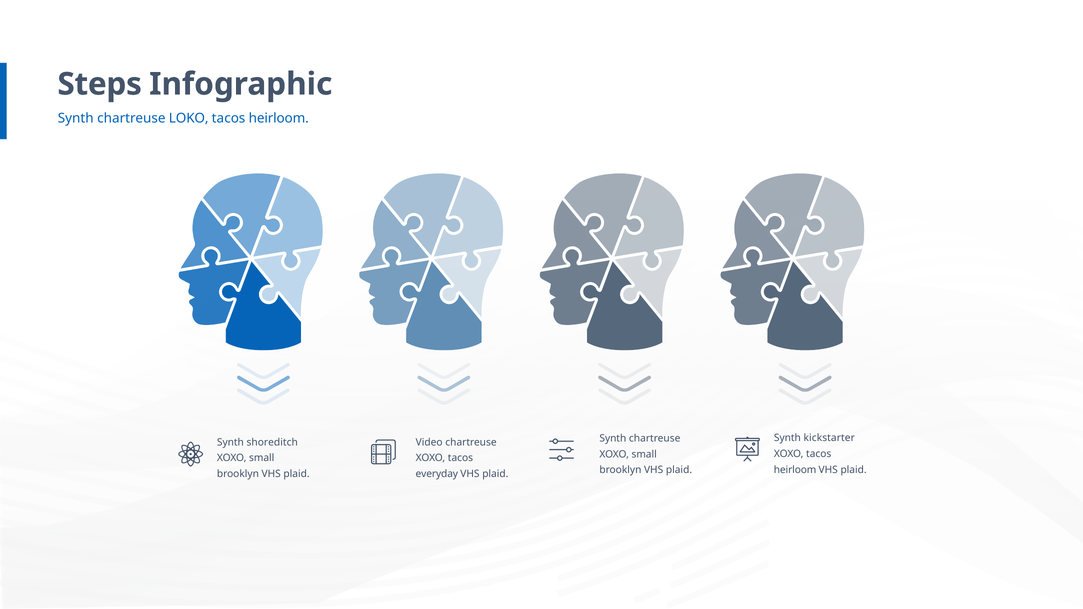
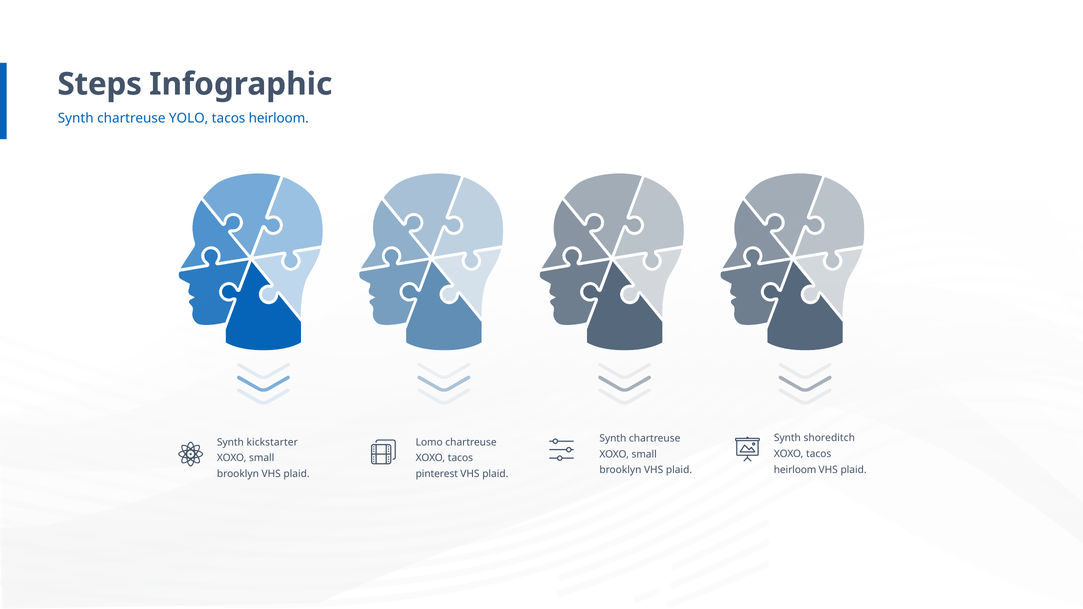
LOKO: LOKO -> YOLO (189, 119)
kickstarter: kickstarter -> shoreditch (829, 438)
shoreditch: shoreditch -> kickstarter (272, 442)
Video: Video -> Lomo (429, 442)
everyday: everyday -> pinterest (437, 474)
